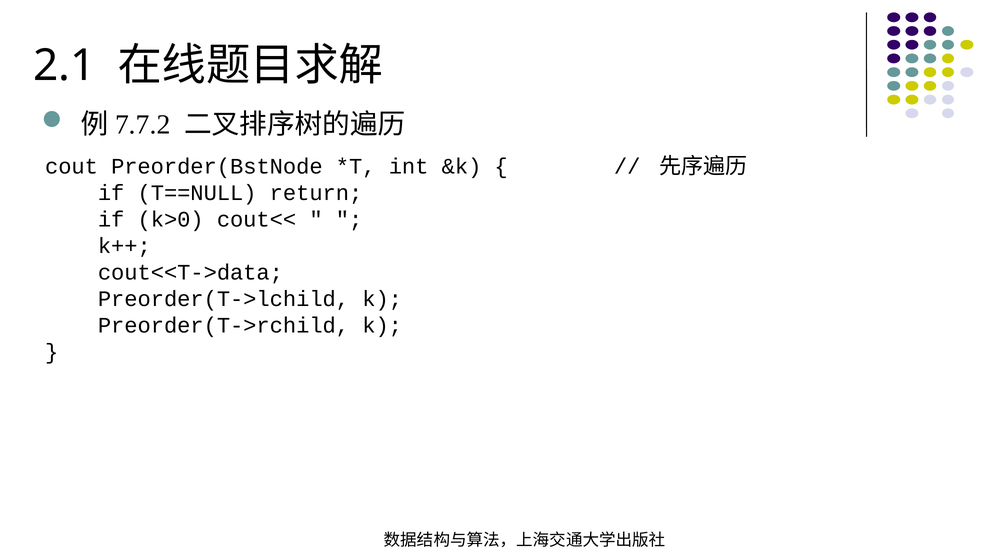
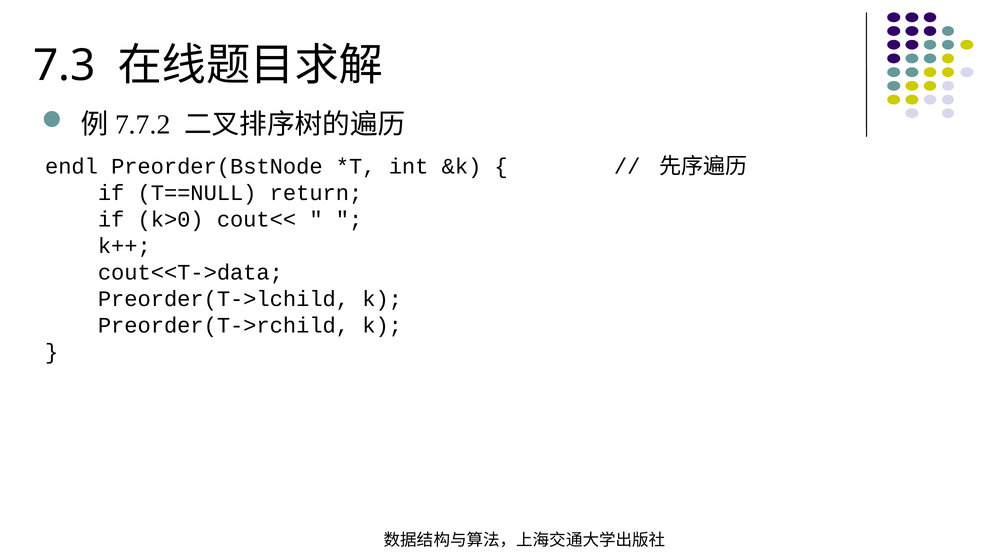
2.1: 2.1 -> 7.3 (64, 66)
cout: cout -> endl (71, 166)
